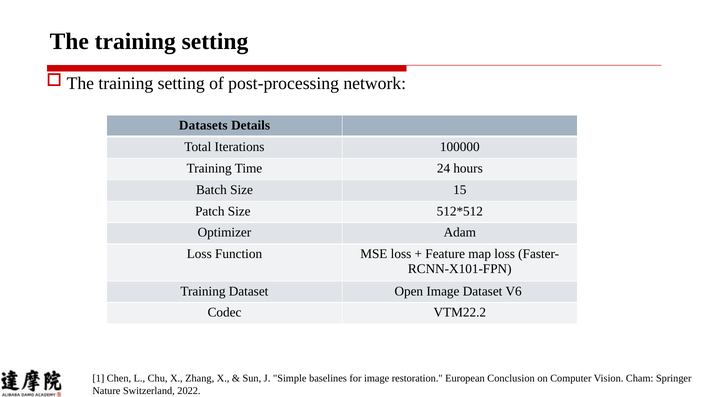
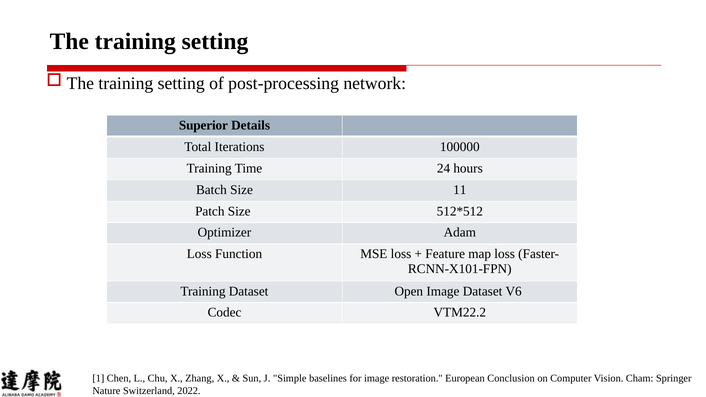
Datasets: Datasets -> Superior (203, 125)
15: 15 -> 11 (460, 190)
